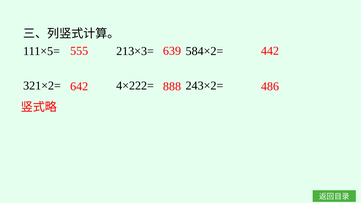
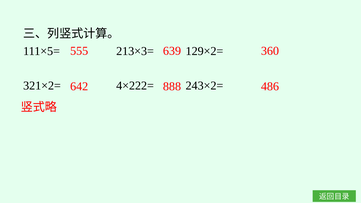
584×2=: 584×2= -> 129×2= (204, 51)
442: 442 -> 360 (270, 51)
